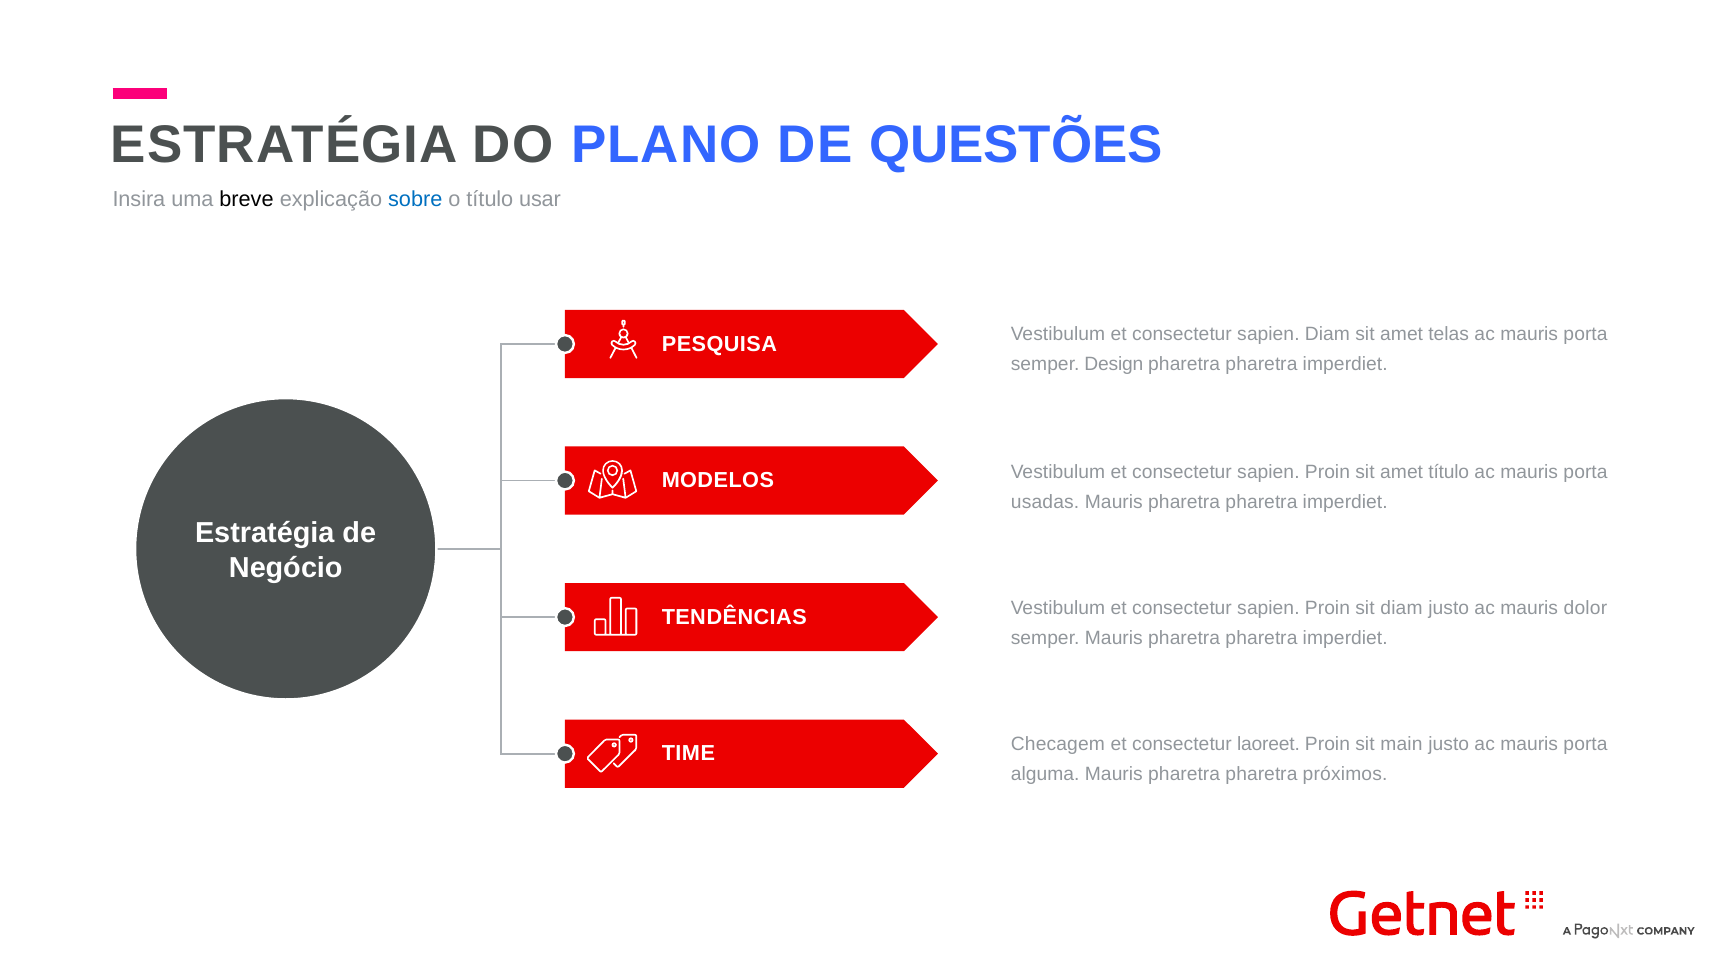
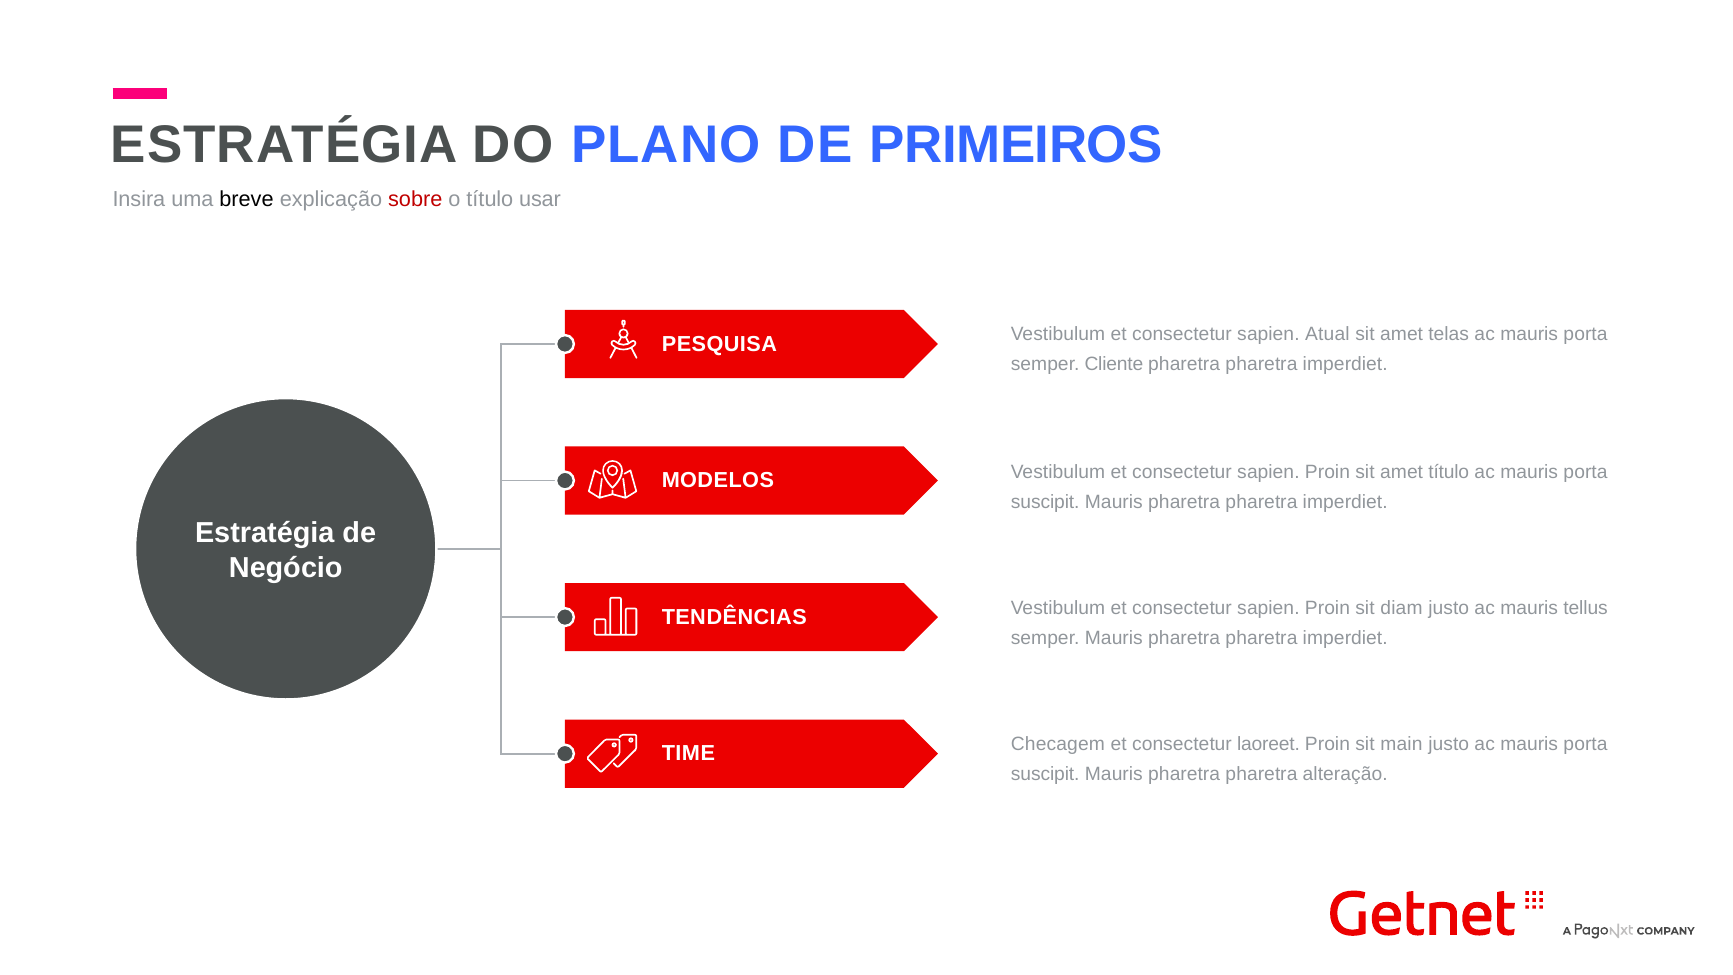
QUESTÕES: QUESTÕES -> PRIMEIROS (1016, 145)
sobre colour: blue -> red (415, 199)
sapien Diam: Diam -> Atual (1327, 334)
Design: Design -> Cliente (1114, 364)
usadas: usadas -> suscipit (1045, 502)
dolor: dolor -> tellus (1586, 608)
alguma: alguma -> suscipit (1045, 774)
próximos: próximos -> alteração (1345, 774)
